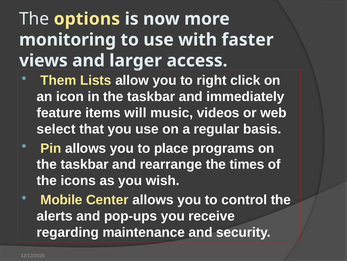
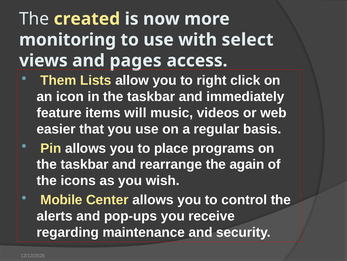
options: options -> created (87, 19)
faster: faster -> select (248, 40)
larger: larger -> pages (136, 60)
select: select -> easier (56, 129)
times: times -> again (247, 164)
